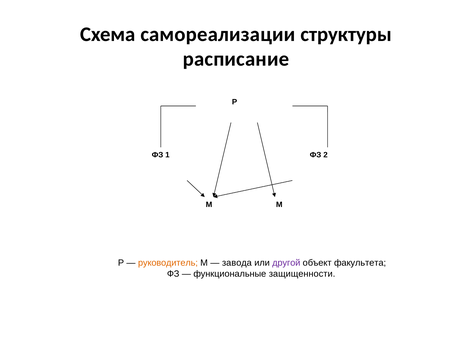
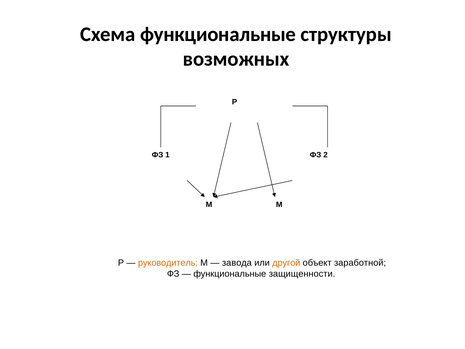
Схема самореализации: самореализации -> функциональные (218, 34)
расписание: расписание -> возможных (236, 59)
другой colour: purple -> orange (286, 263)
факультета: факультета -> заработной (360, 263)
